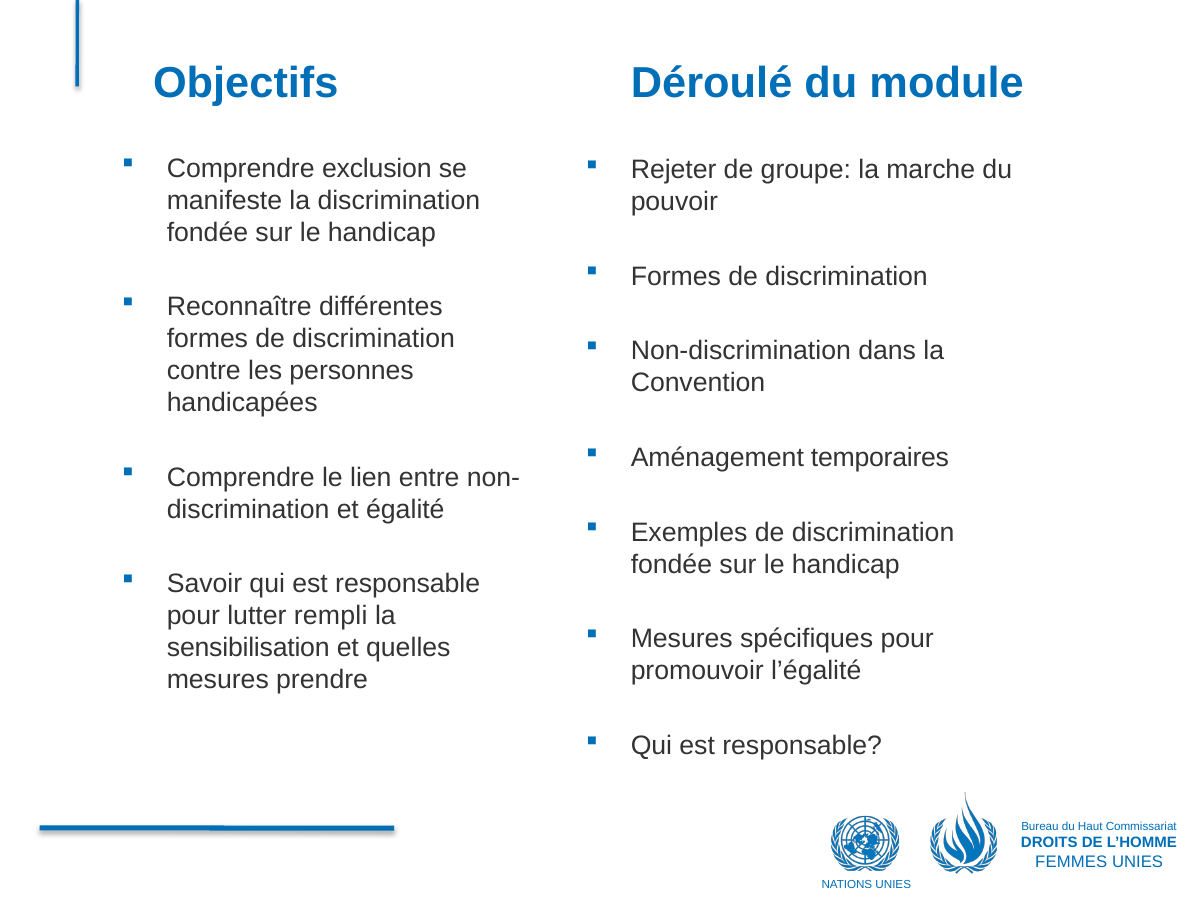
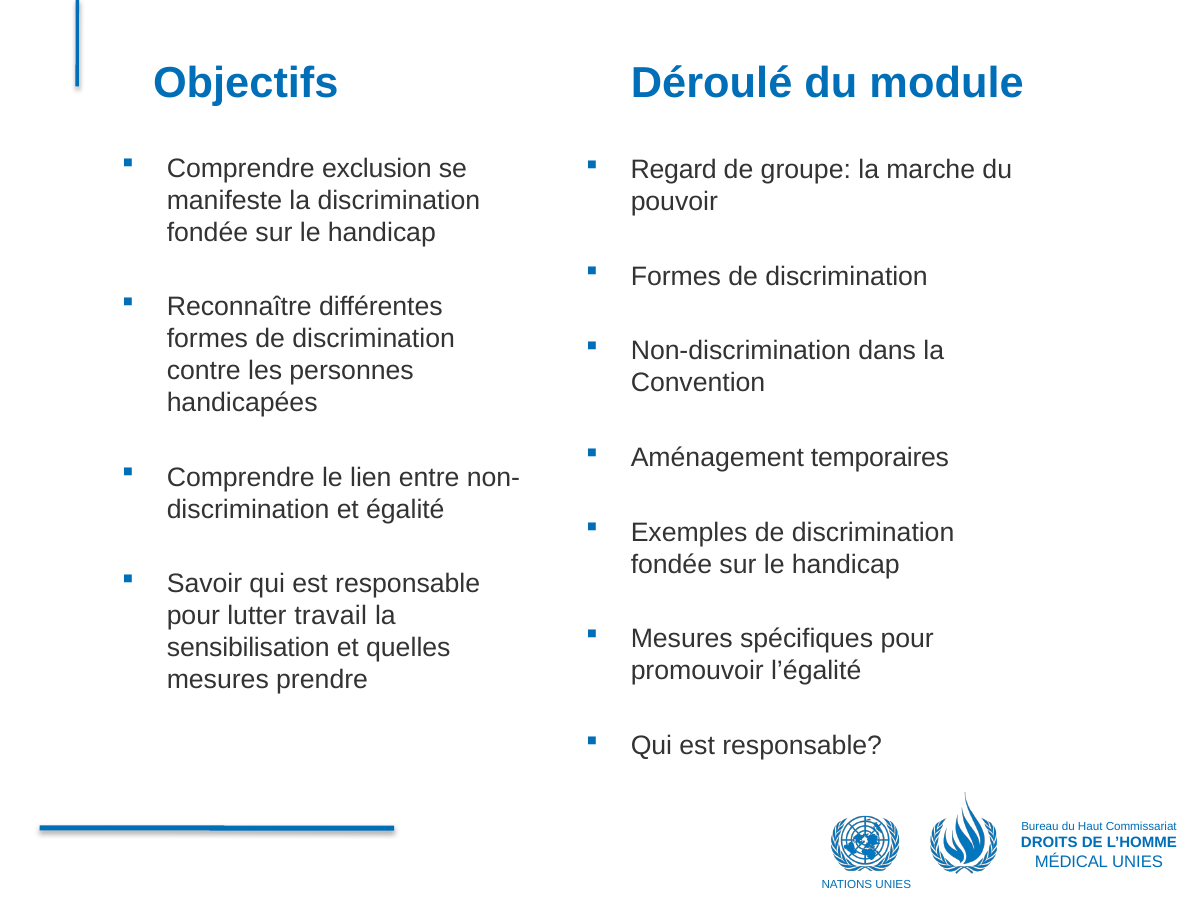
Rejeter: Rejeter -> Regard (674, 170)
rempli: rempli -> travail (331, 617)
FEMMES: FEMMES -> MÉDICAL (1071, 862)
